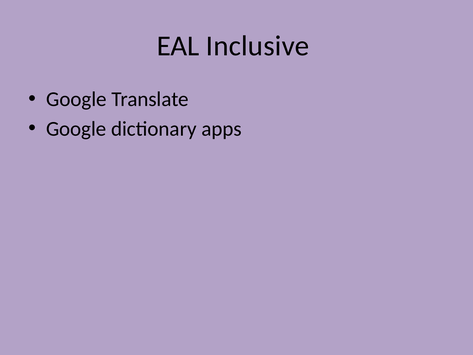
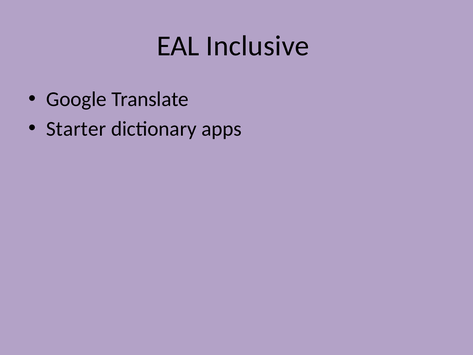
Google: Google -> Starter (76, 129)
